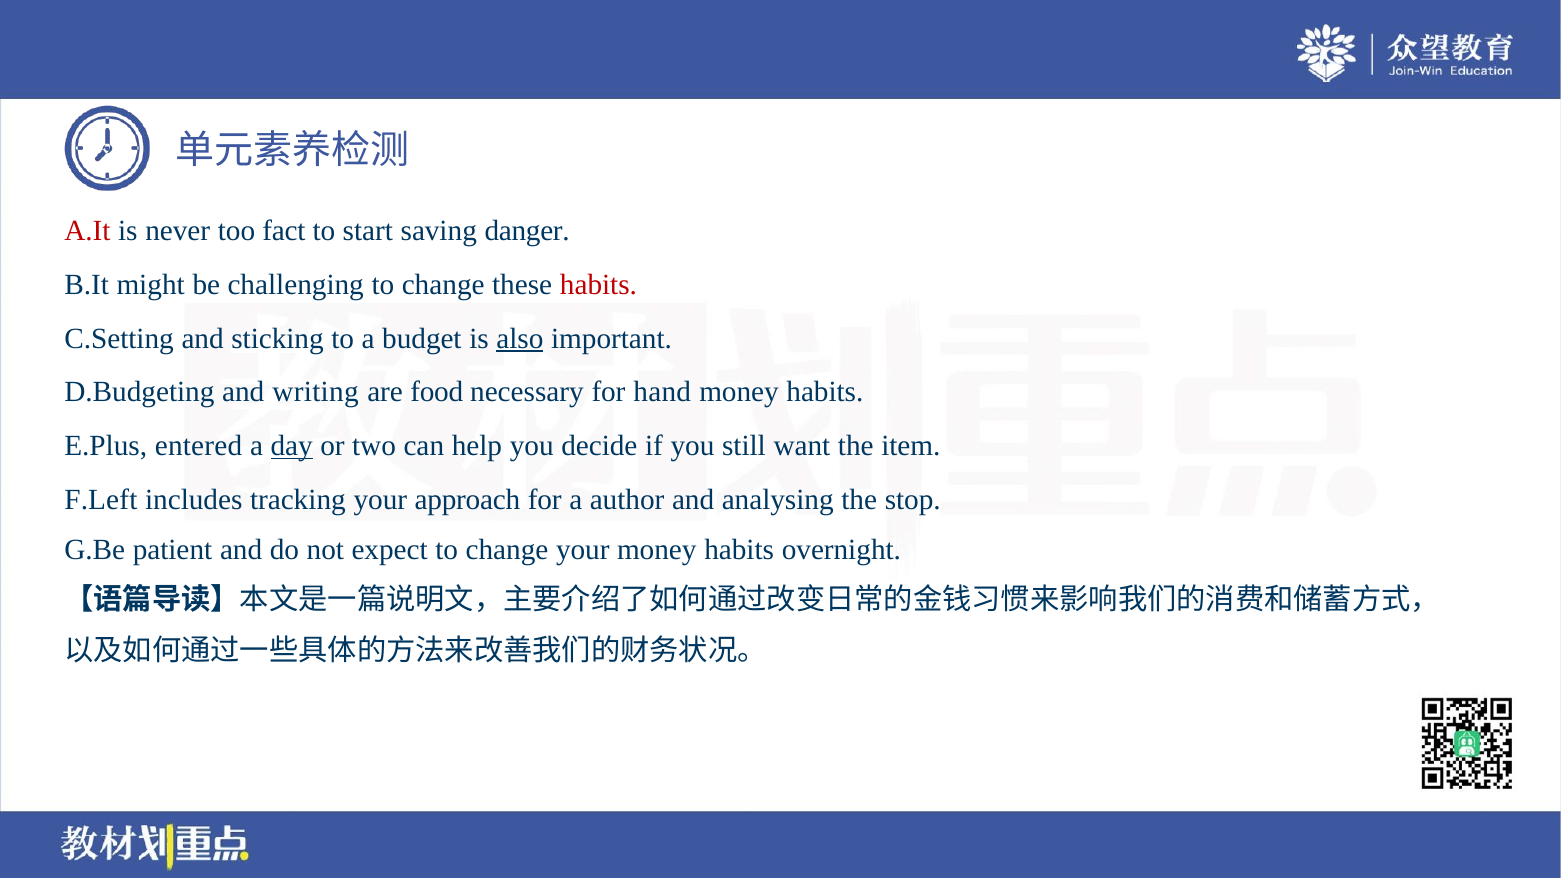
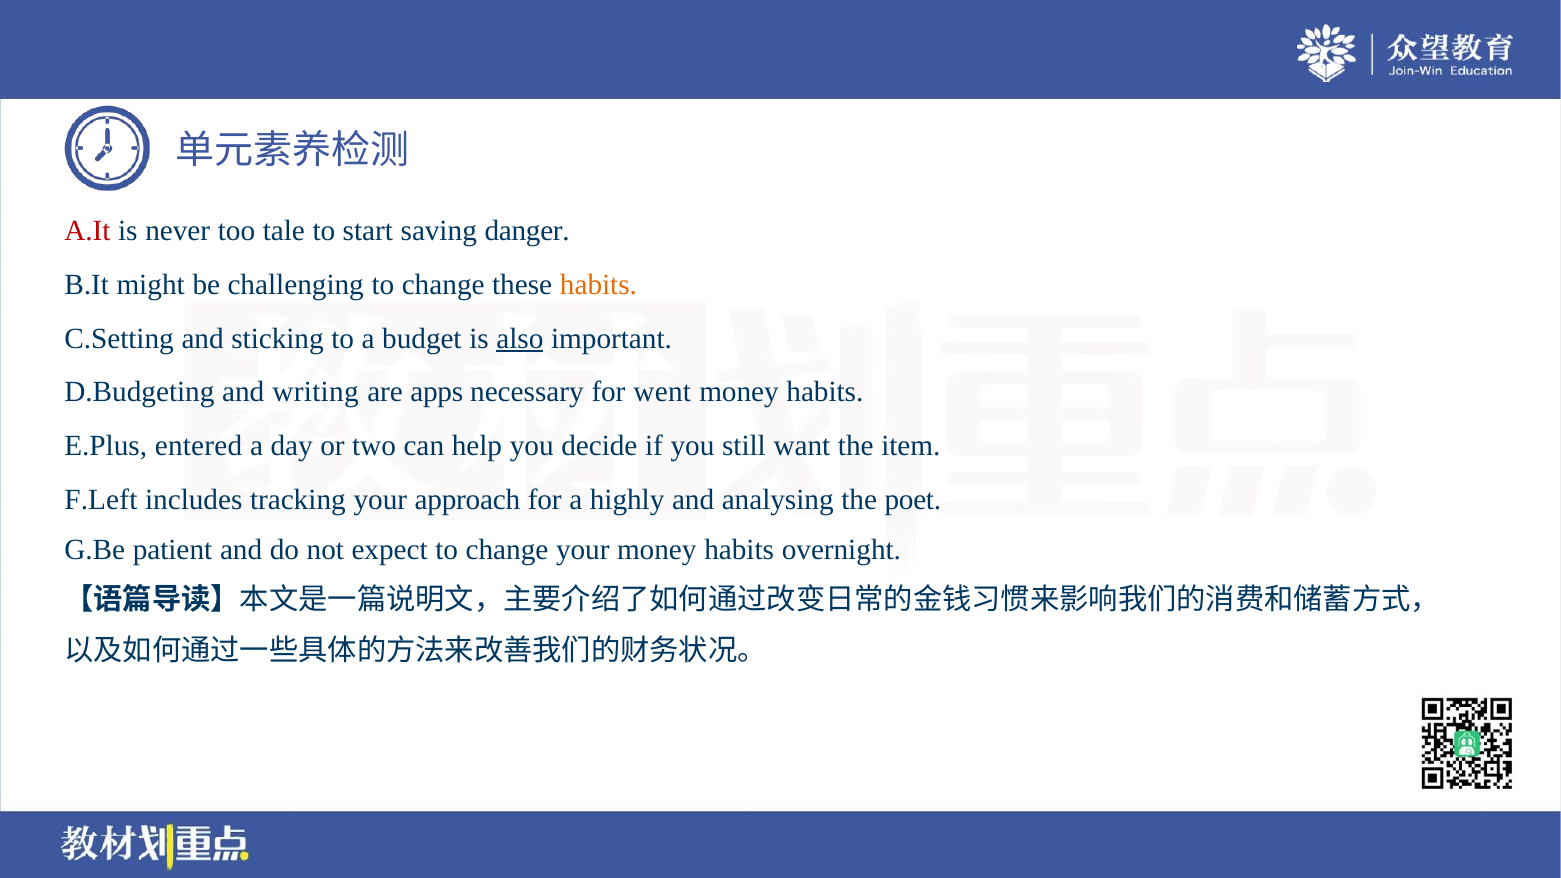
fact: fact -> tale (284, 231)
habits colour: red -> orange (598, 285)
food: food -> apps (437, 392)
hand: hand -> went (662, 392)
day underline: present -> none (292, 446)
author: author -> highly (627, 500)
stop: stop -> poet (913, 500)
